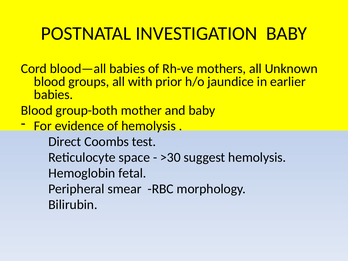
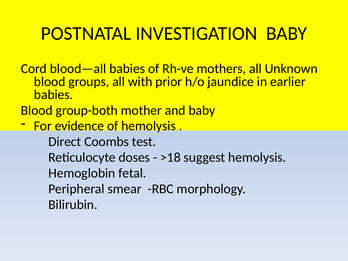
space: space -> doses (134, 157)
>30: >30 -> >18 (170, 157)
